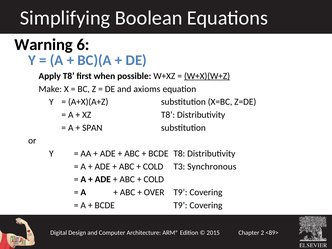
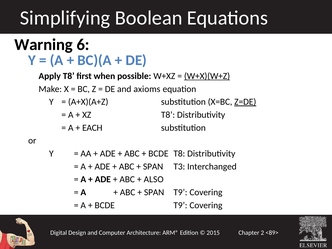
Z=DE underline: none -> present (245, 102)
SPAN: SPAN -> EACH (92, 128)
COLD: COLD -> SPAN (153, 166)
Synchronous: Synchronous -> Interchanged (212, 166)
COLD: COLD -> ALSO (154, 179)
OVER: OVER -> SPAN (154, 192)
